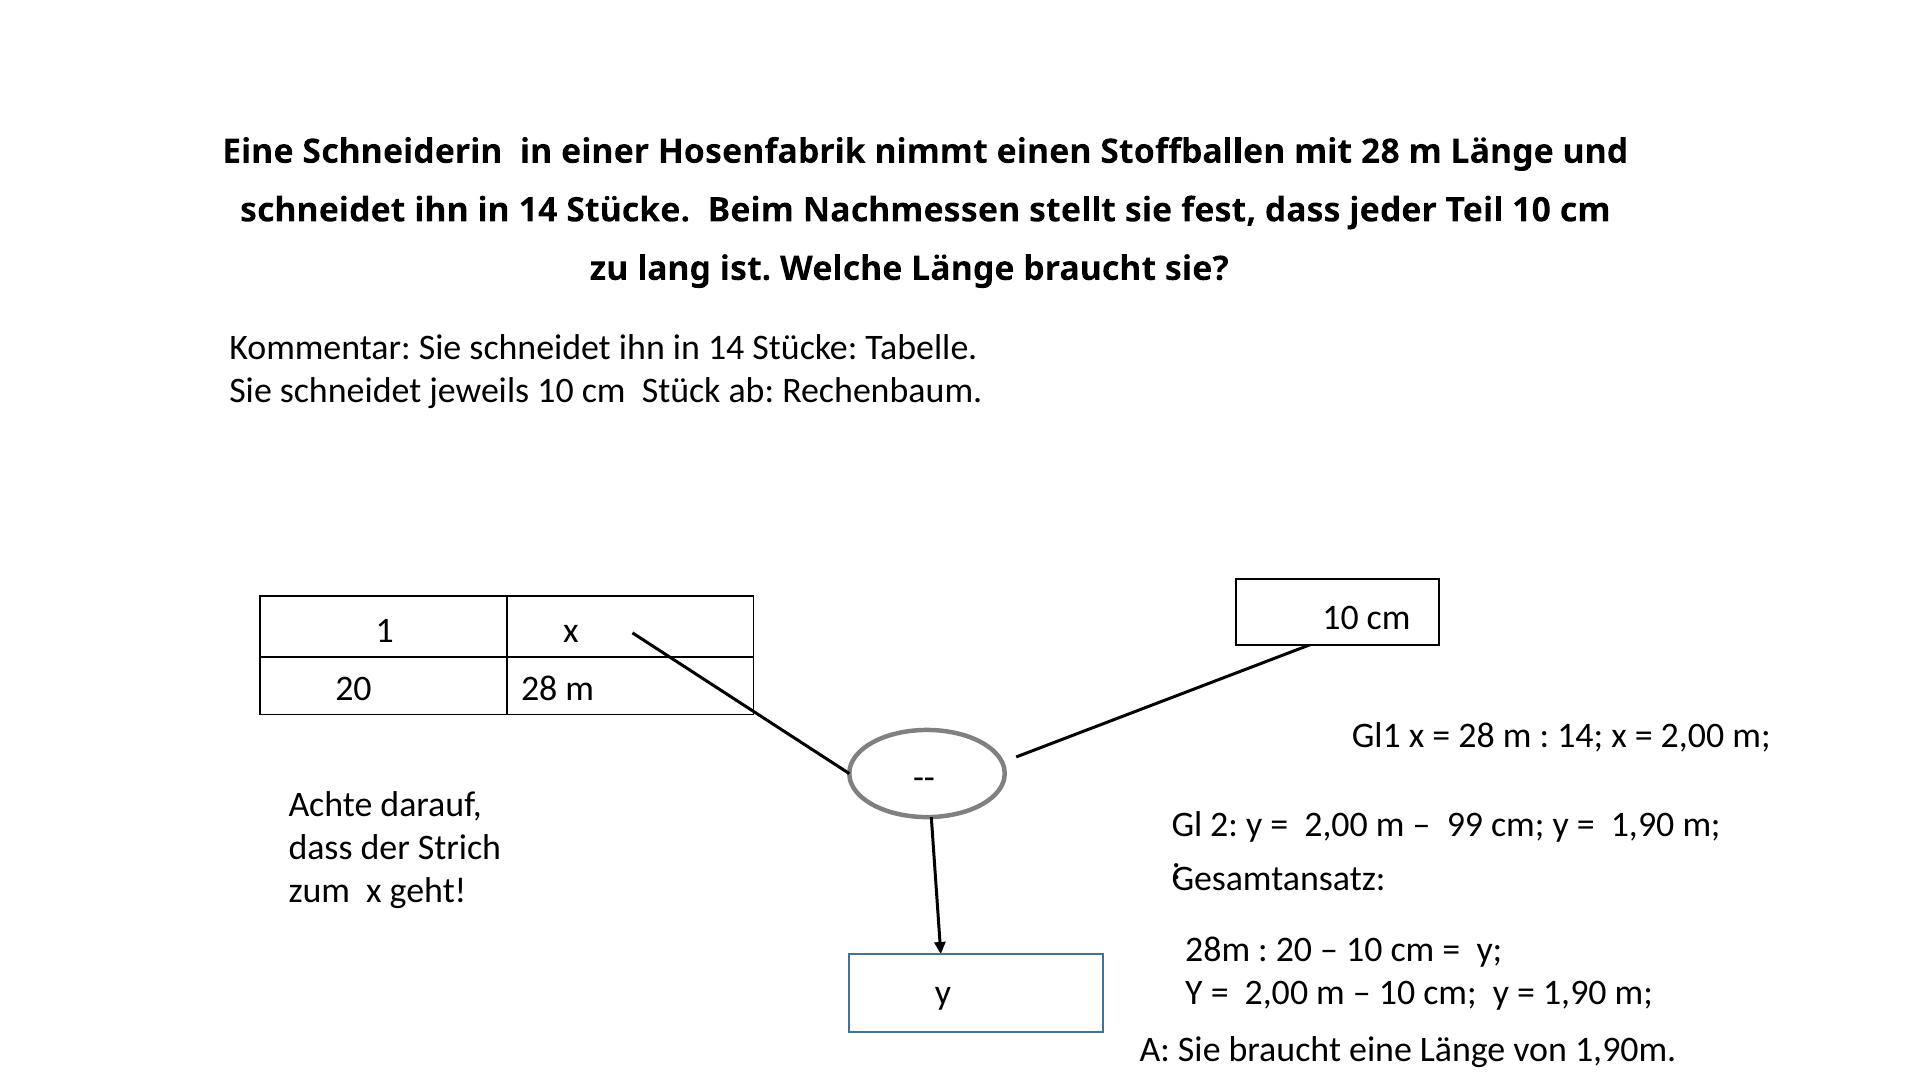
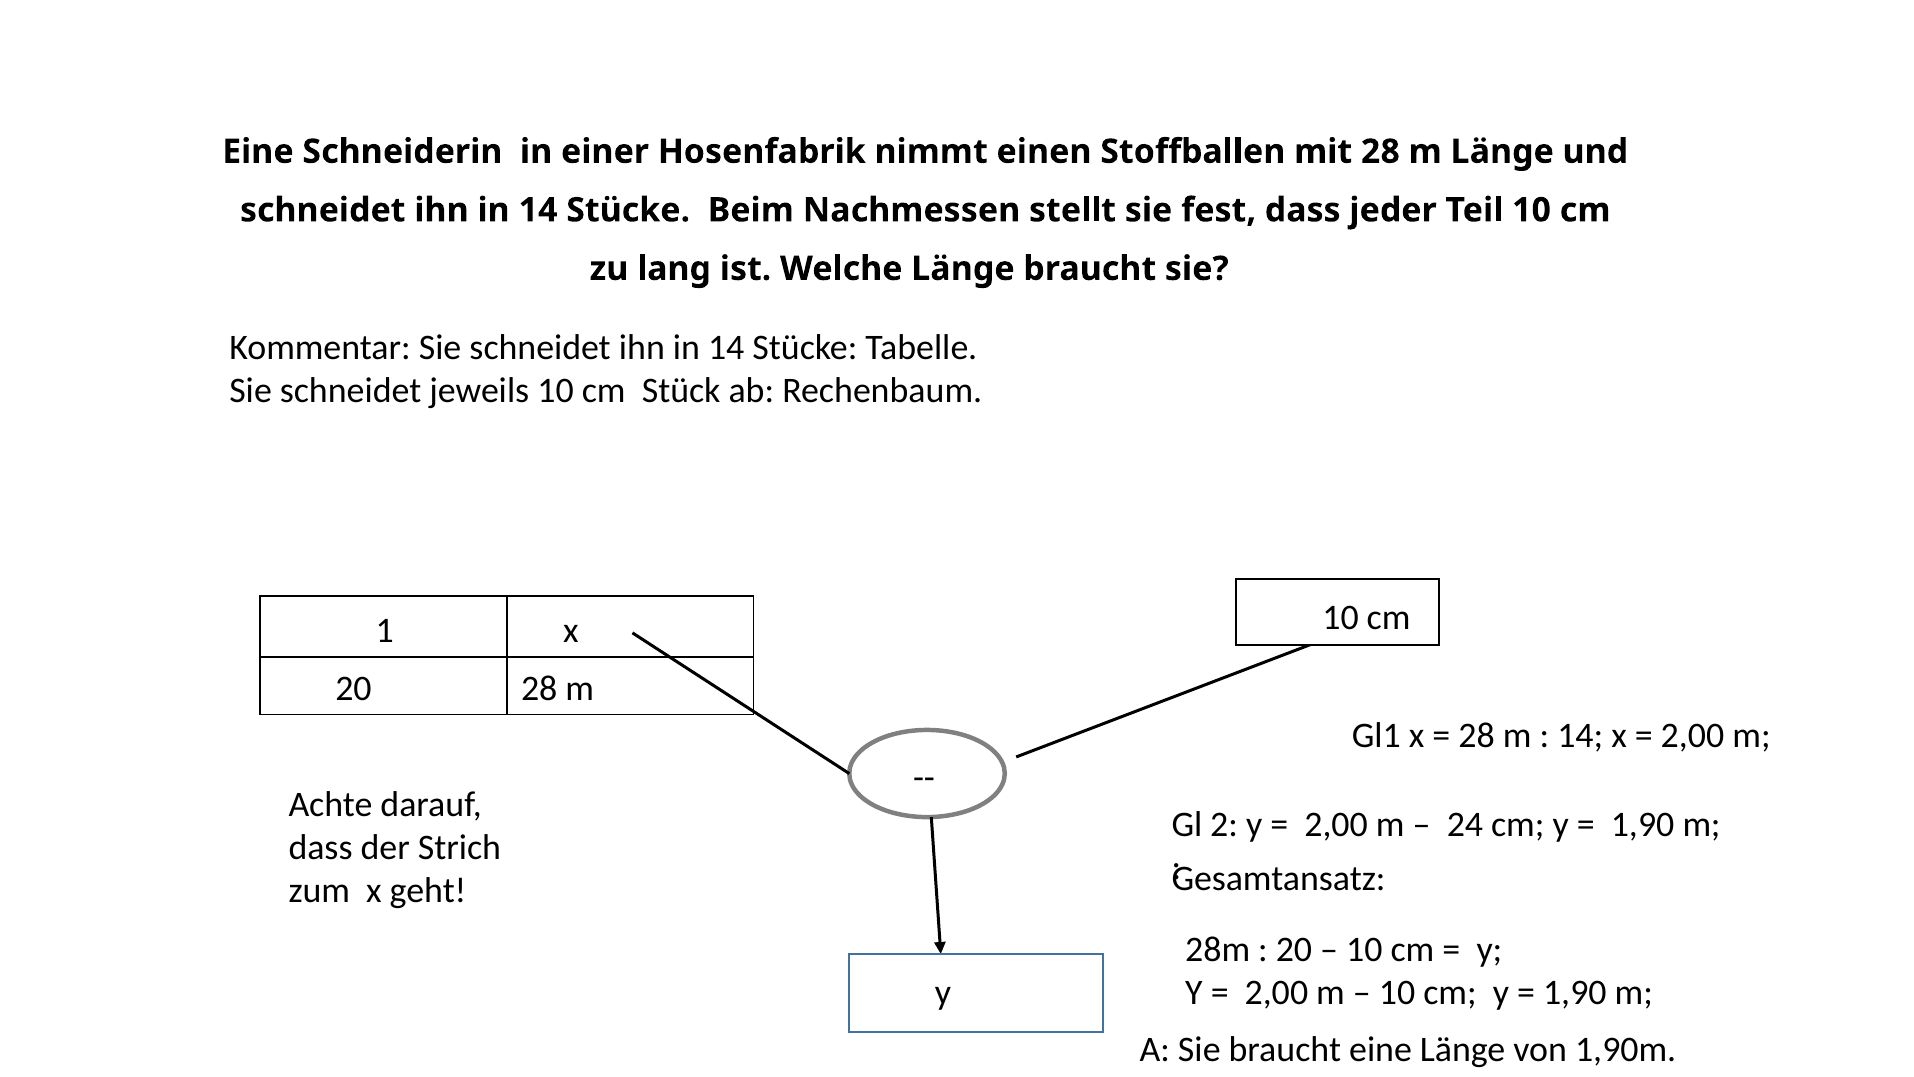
99: 99 -> 24 (1465, 825)
